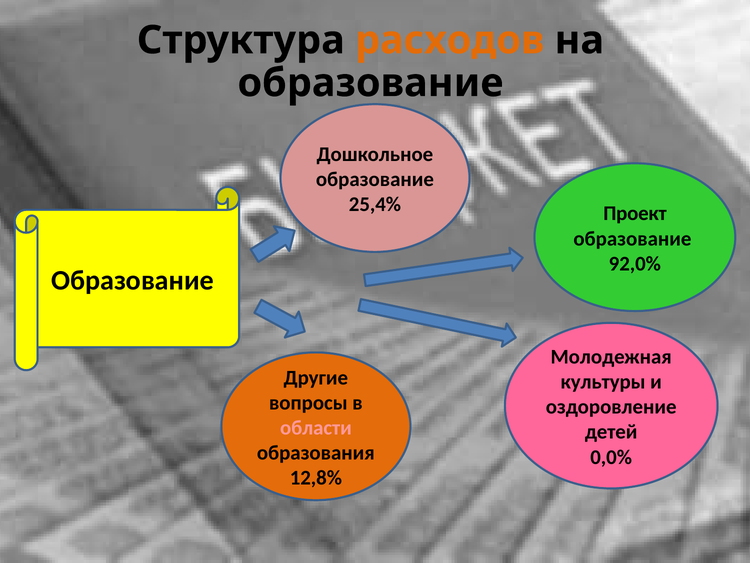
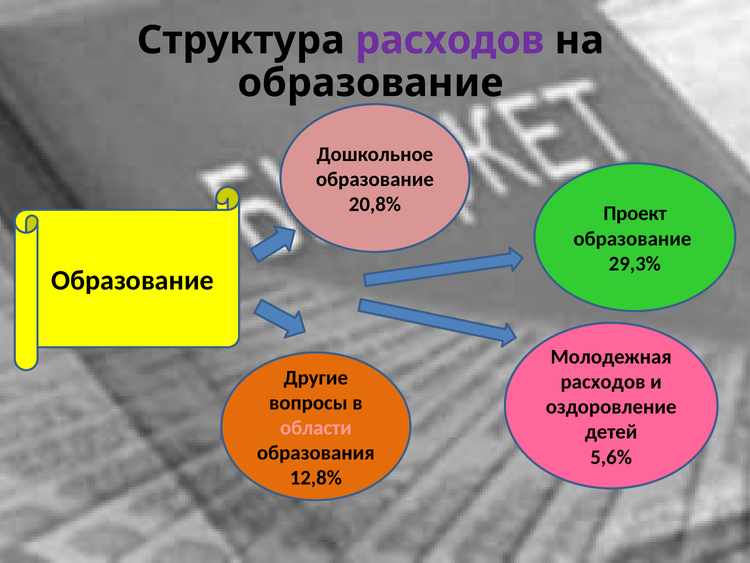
расходов colour: orange -> purple (450, 40)
25,4%: 25,4% -> 20,8% (375, 204)
92,0%: 92,0% -> 29,3% (635, 263)
культуры: культуры -> расходов (603, 382)
0,0%: 0,0% -> 5,6% (611, 457)
